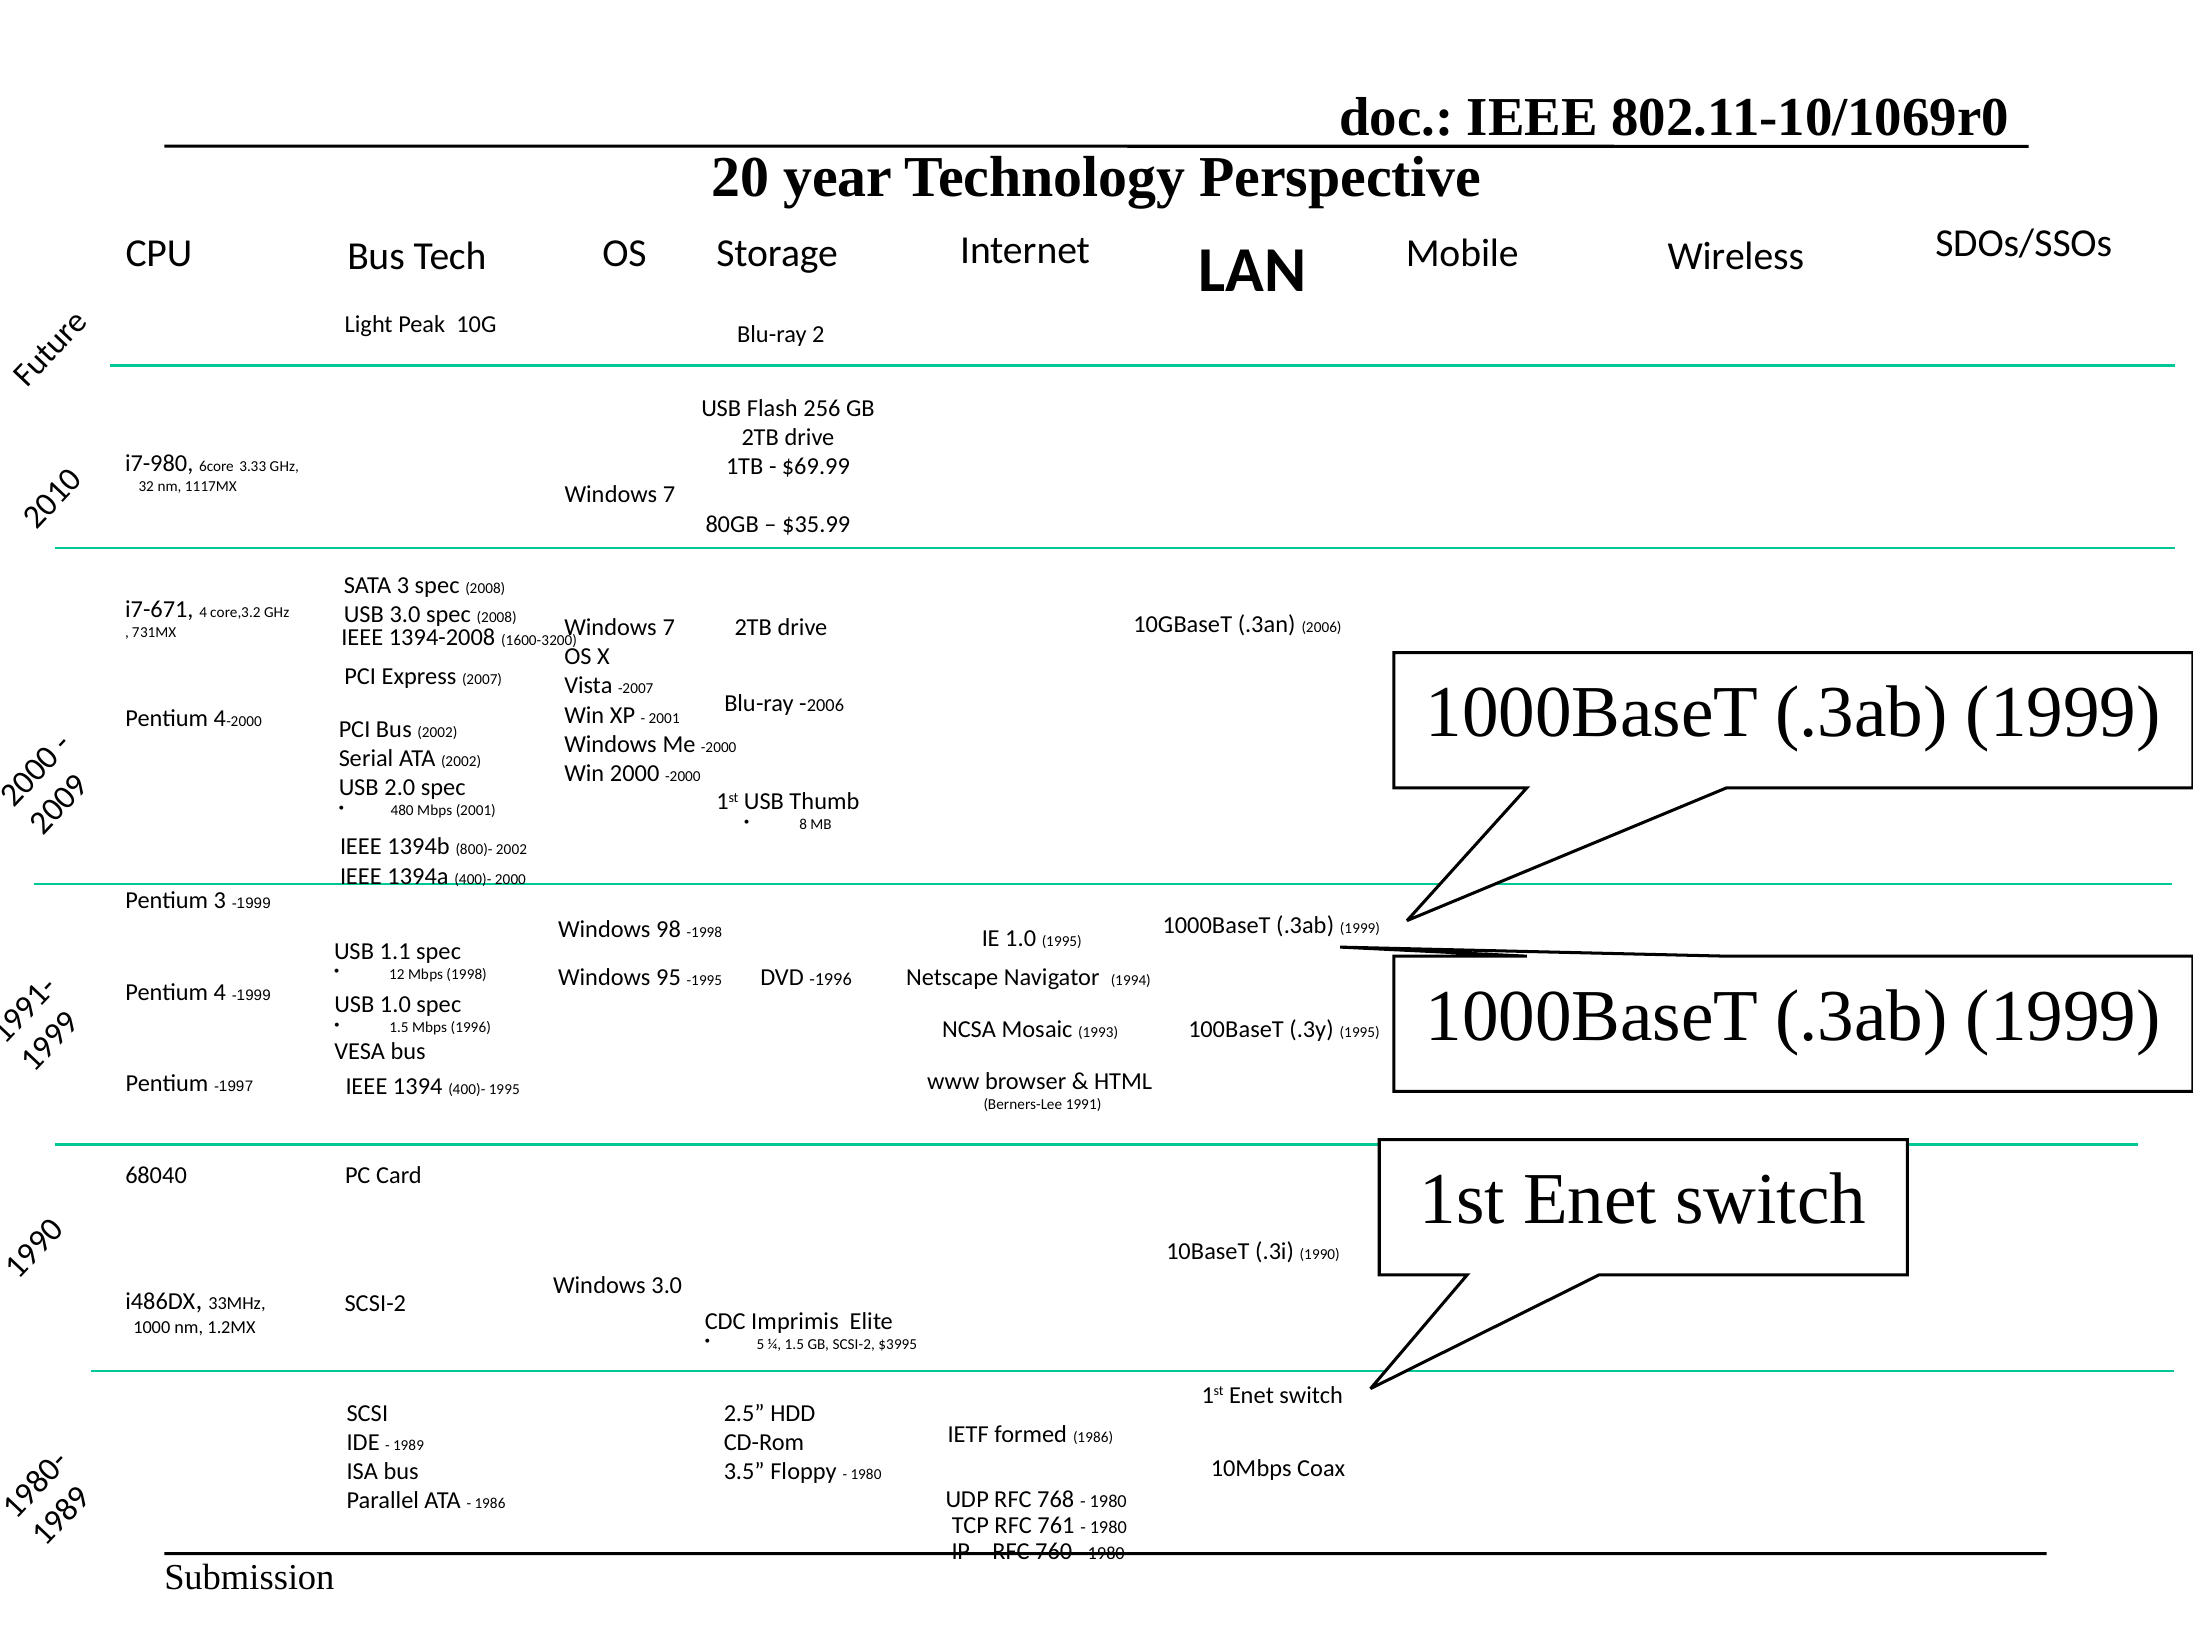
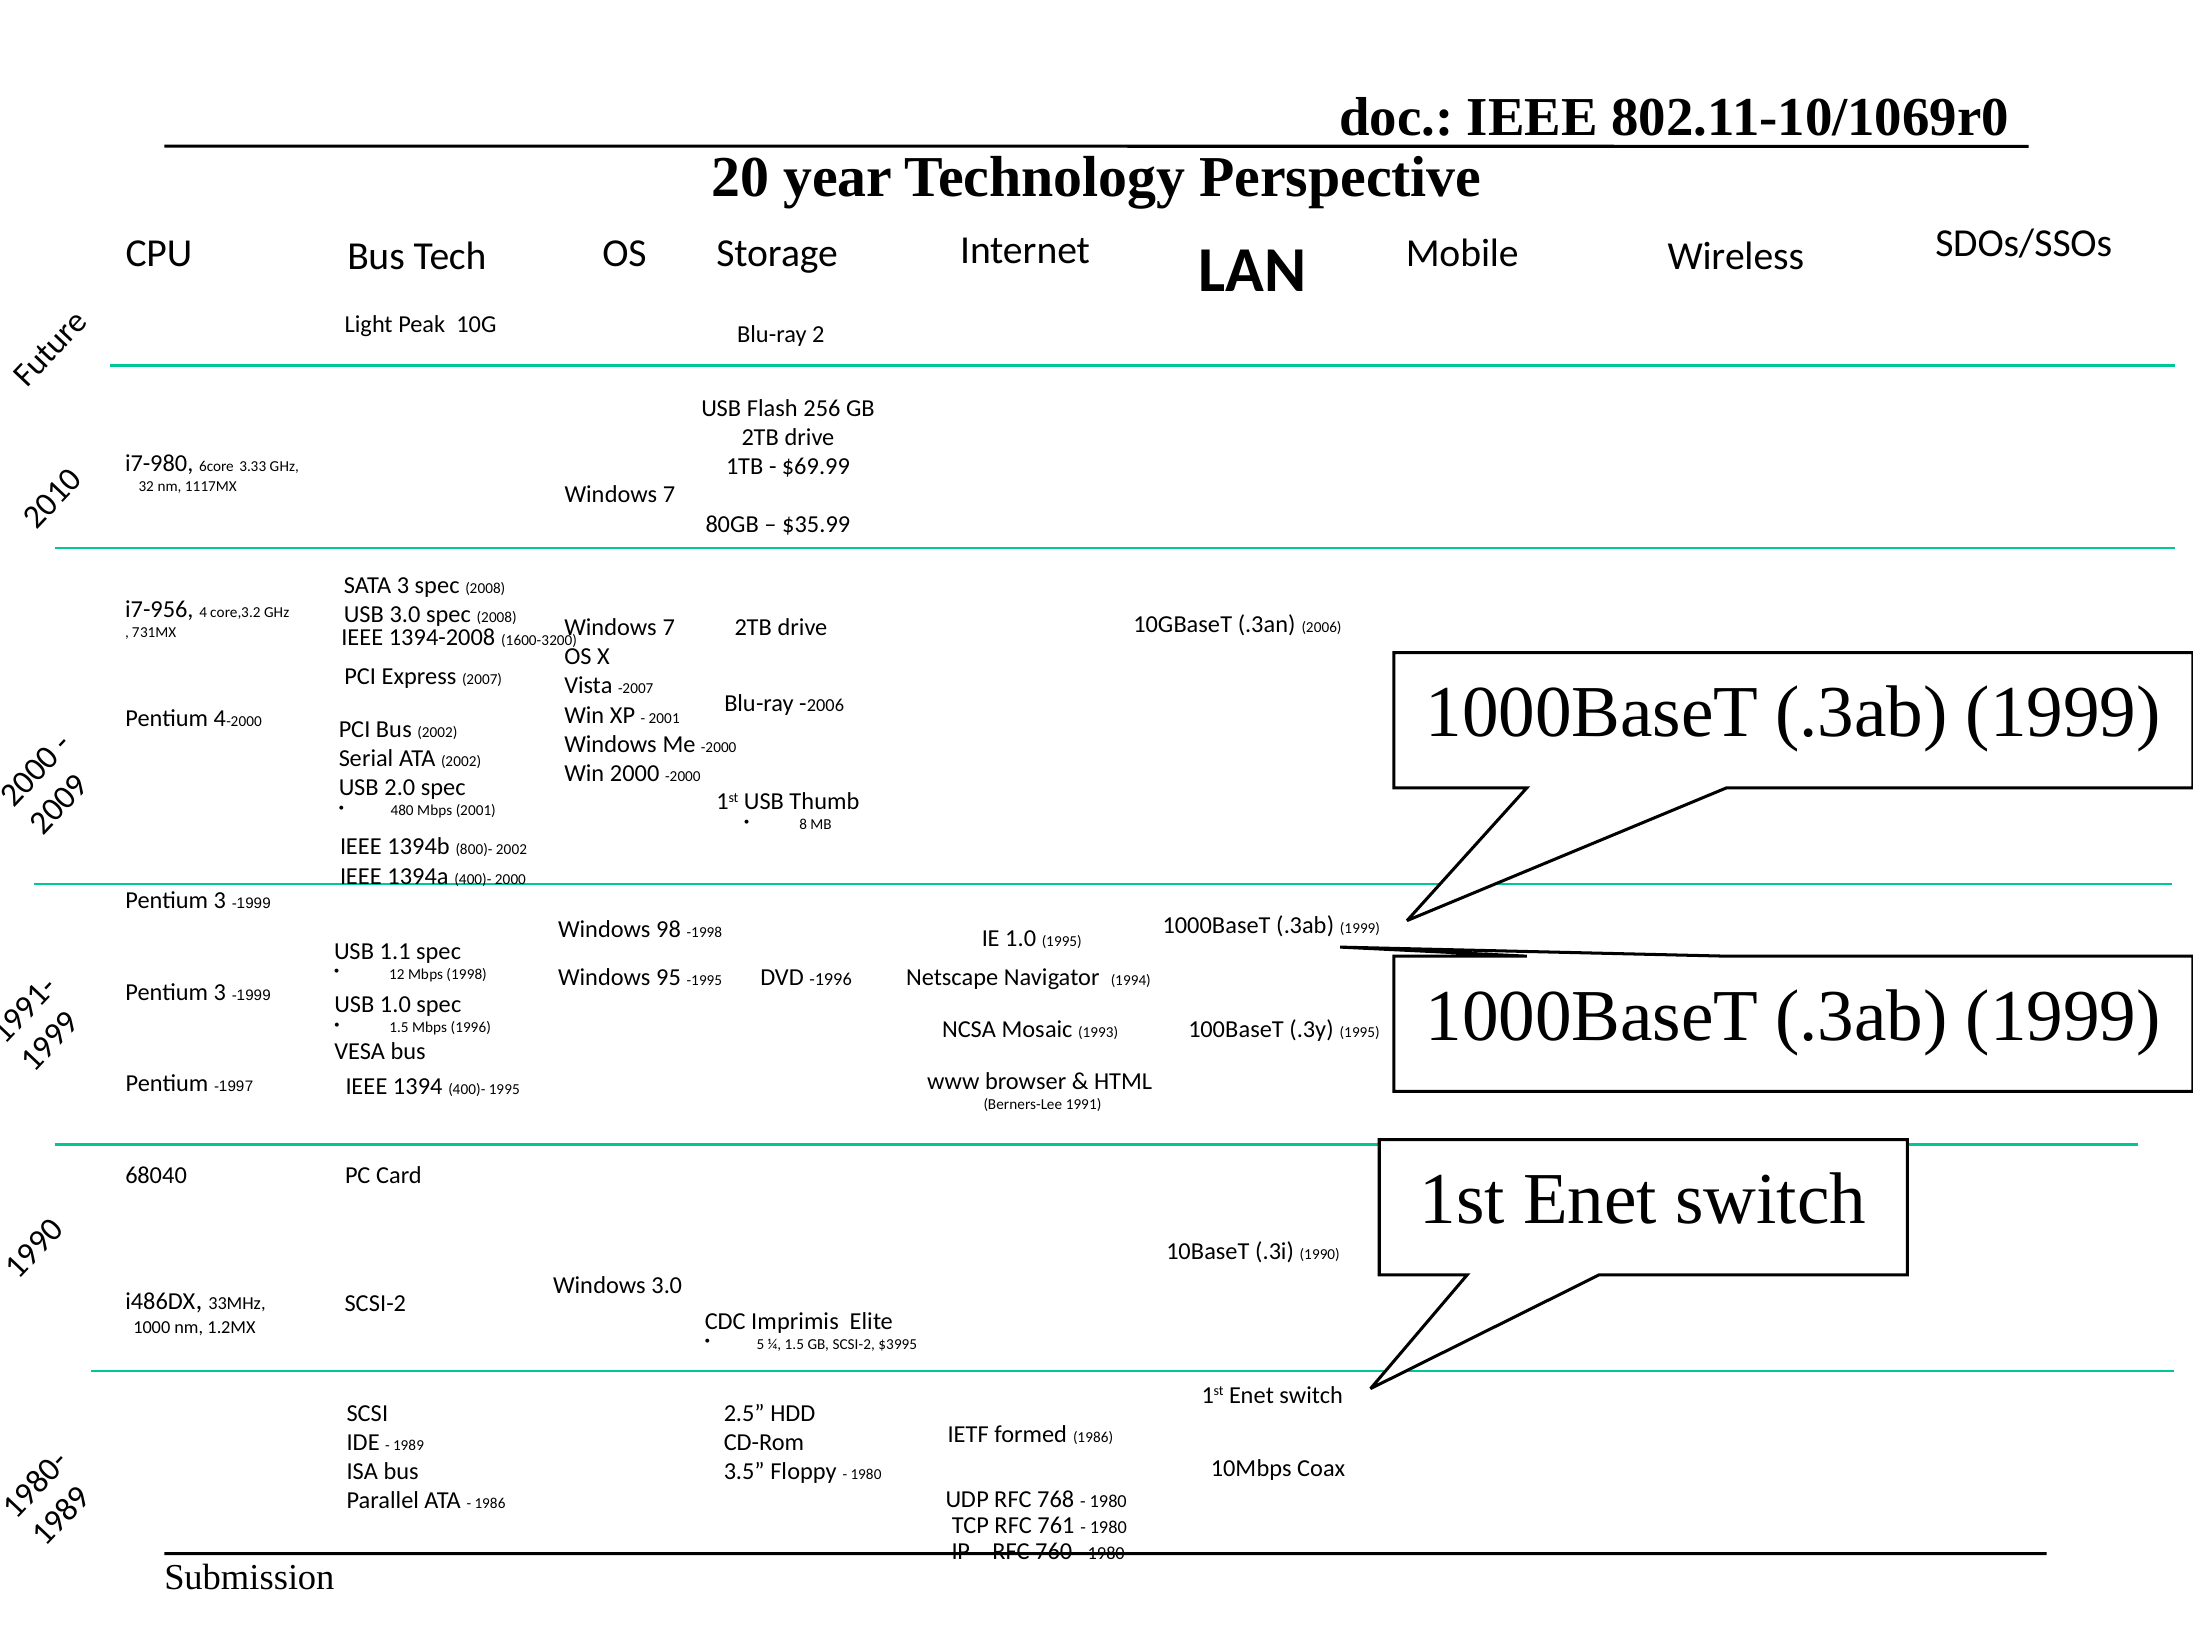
i7-671: i7-671 -> i7-956 (159, 609)
4: 4 -> 3 (220, 992)
